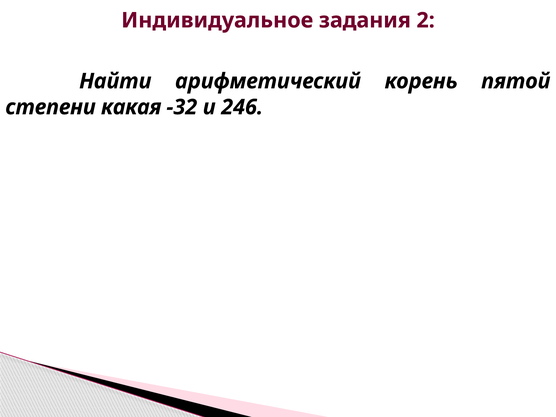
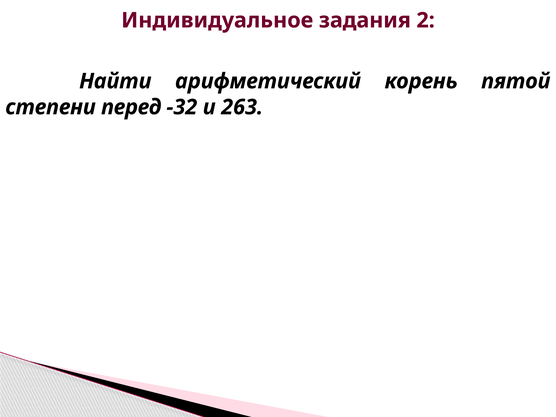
какая: какая -> перед (131, 107)
246: 246 -> 263 (242, 107)
